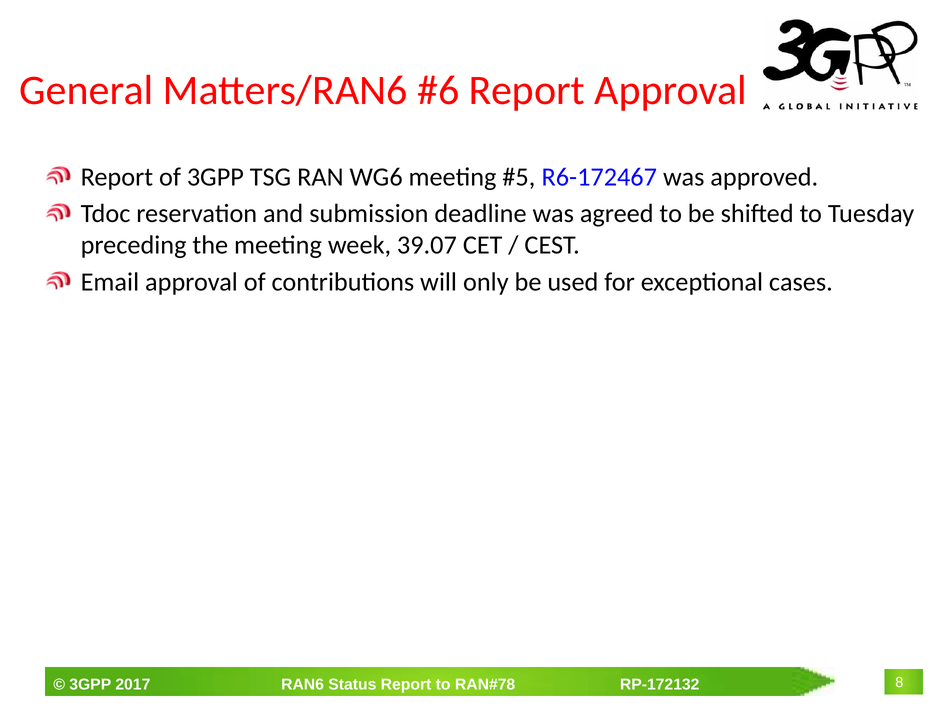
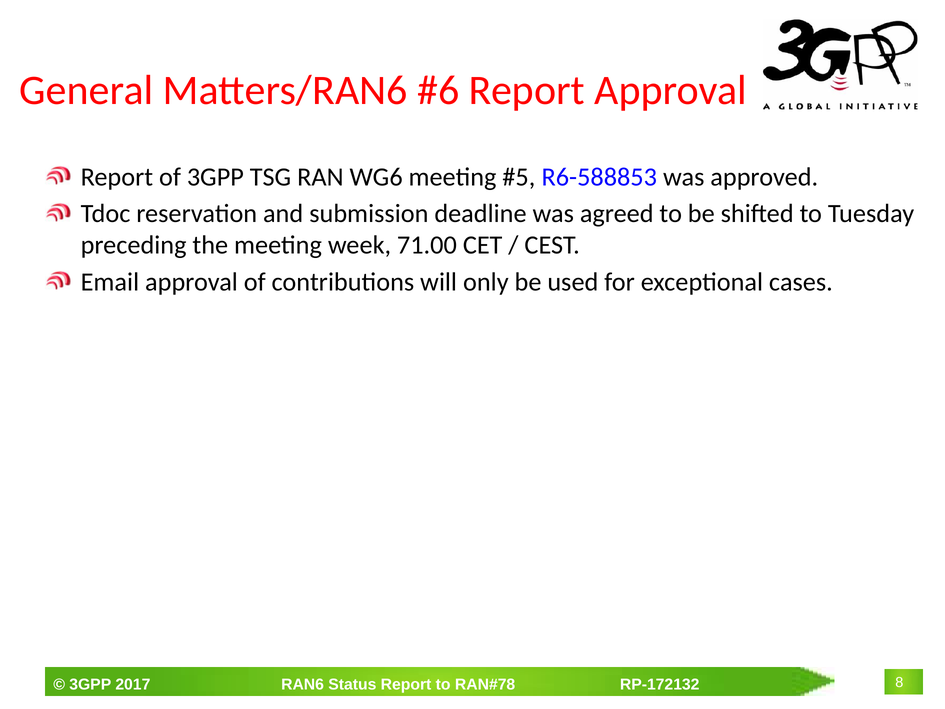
R6-172467: R6-172467 -> R6-588853 (599, 177)
39.07: 39.07 -> 71.00 (427, 245)
